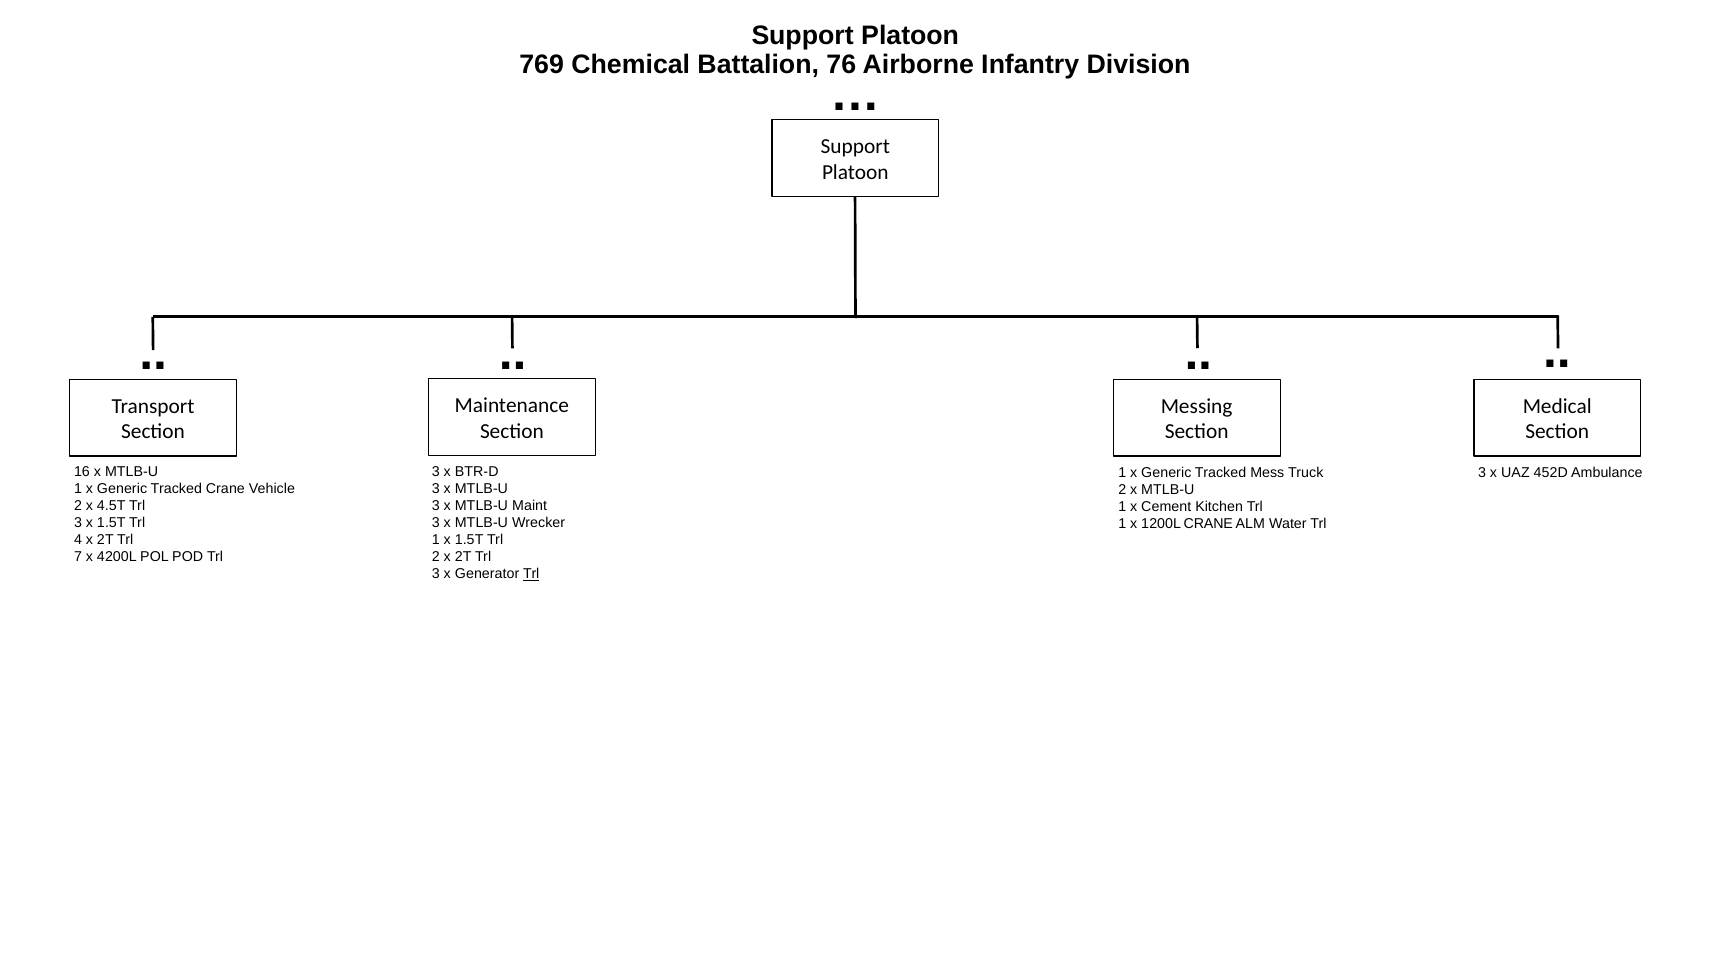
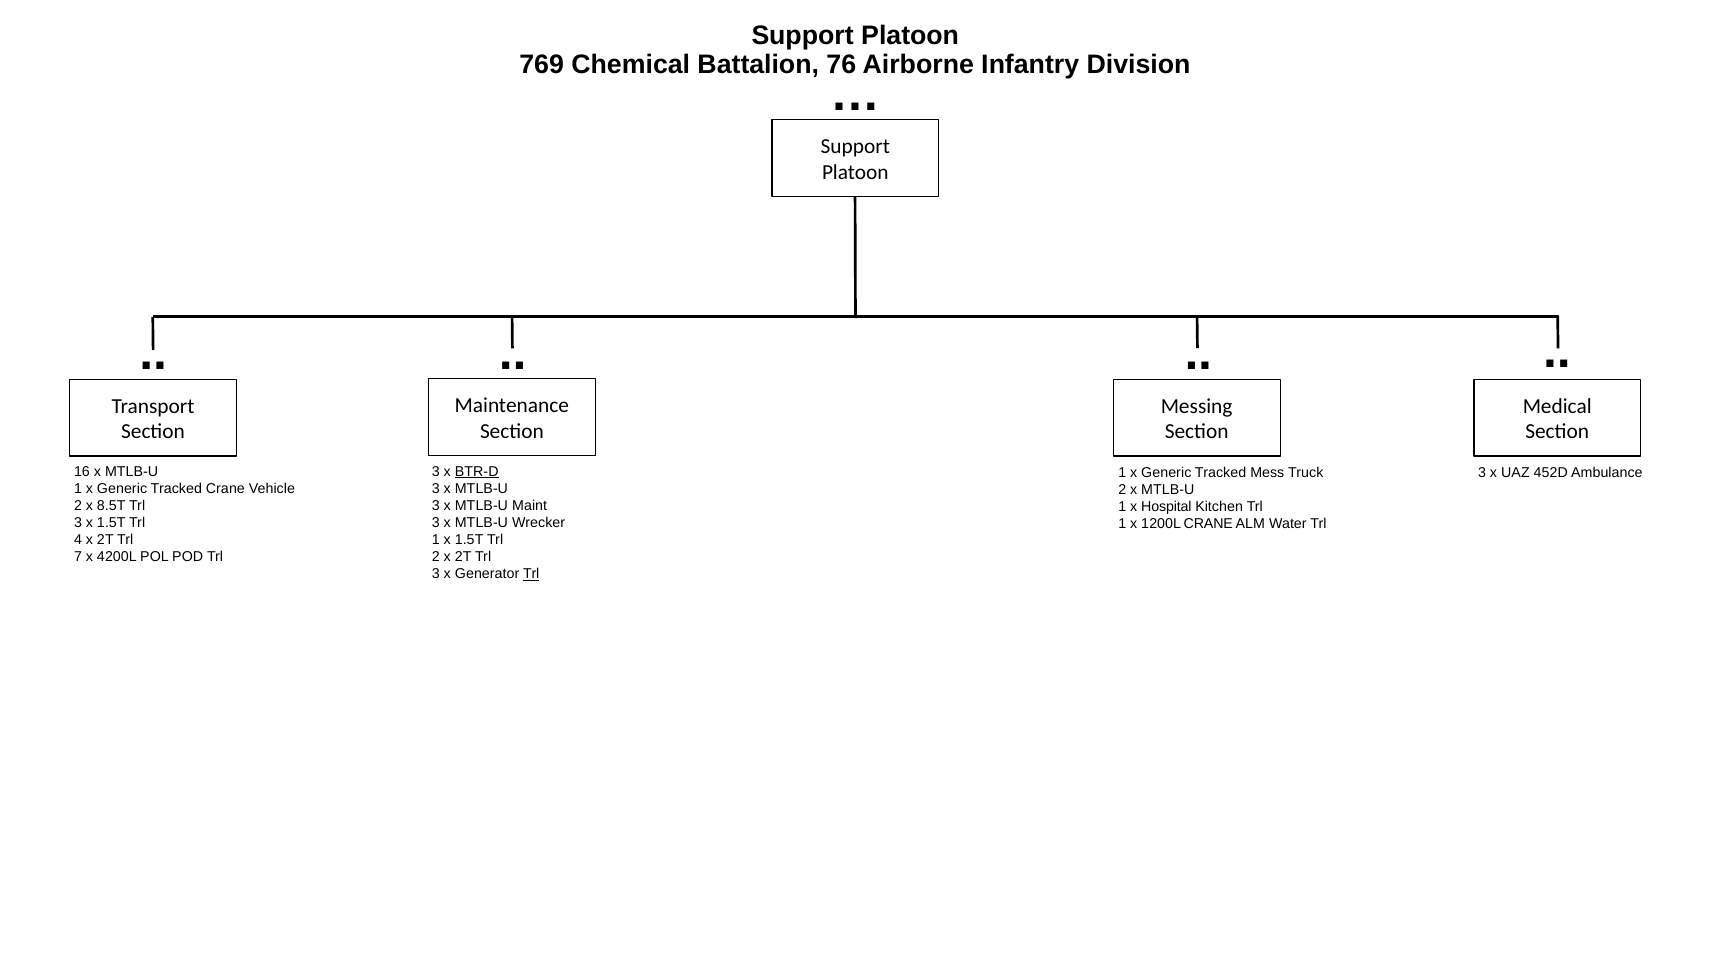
BTR-D underline: none -> present (477, 472)
4.5T: 4.5T -> 8.5T (111, 506)
Cement: Cement -> Hospital (1166, 507)
